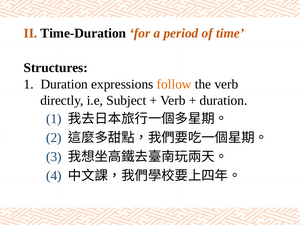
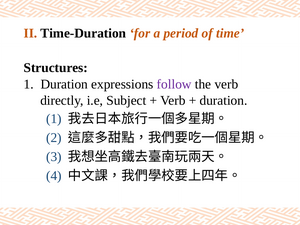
follow colour: orange -> purple (174, 84)
